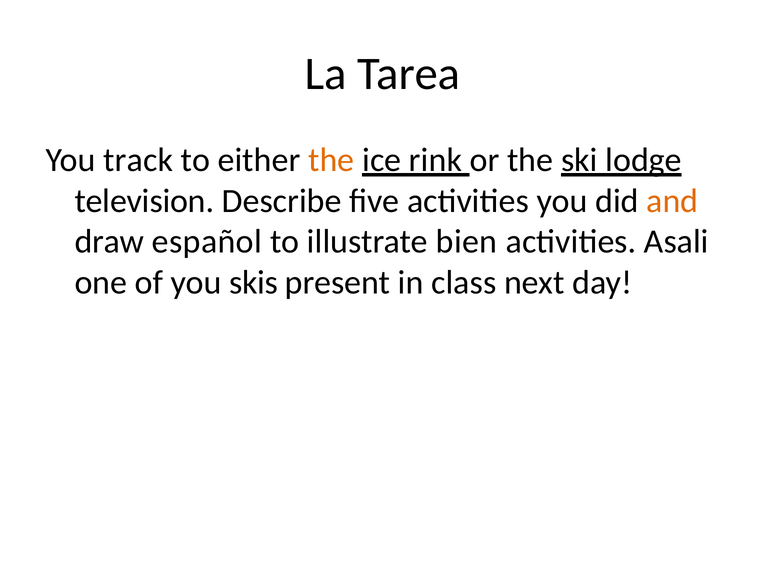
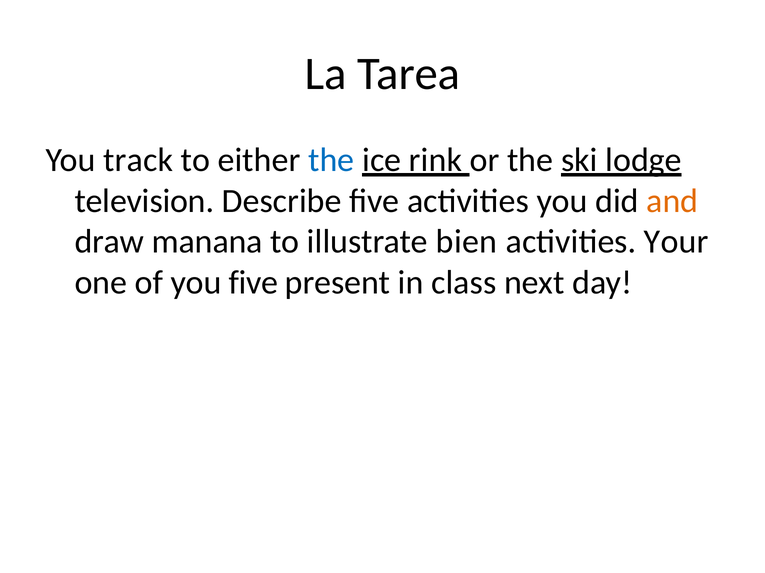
the colour: orange -> blue (331, 160)
español: español -> manana (207, 242)
Asali: Asali -> Your (676, 242)
you skis: skis -> five (253, 283)
